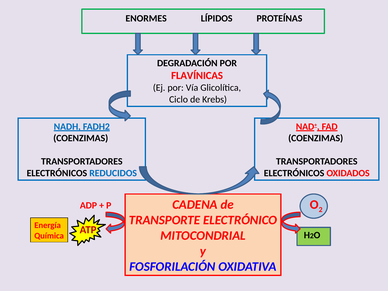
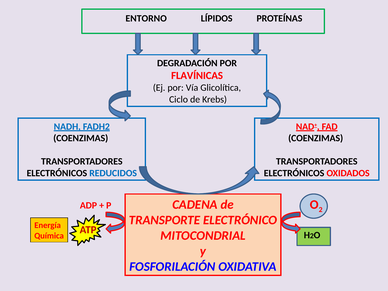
ENORMES: ENORMES -> ENTORNO (146, 18)
